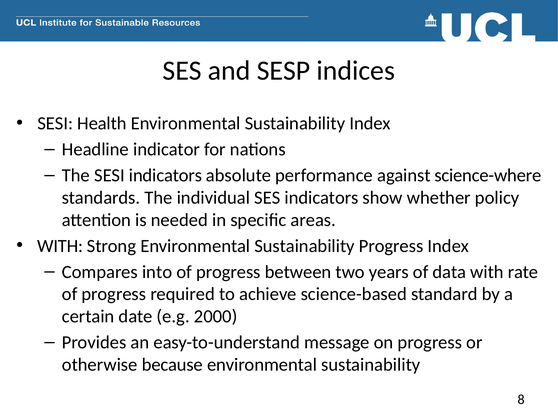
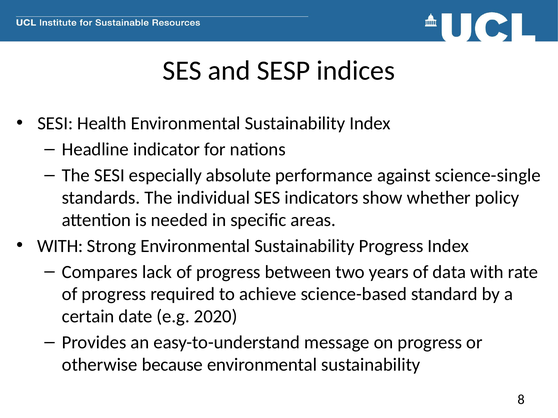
SESI indicators: indicators -> especially (165, 175)
science-where: science-where -> science-single (488, 175)
into: into -> lack (157, 272)
2000: 2000 -> 2020 (216, 317)
